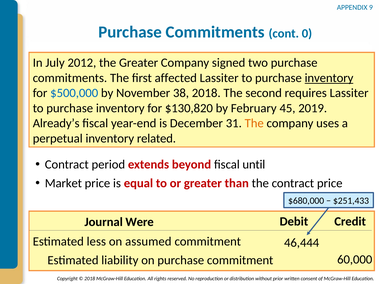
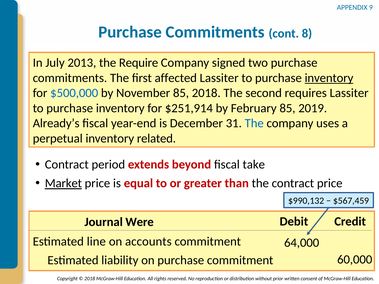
0: 0 -> 8 (307, 34)
2012: 2012 -> 2013 (82, 63)
the Greater: Greater -> Require (139, 63)
November 38: 38 -> 85 (181, 93)
$130,820: $130,820 -> $251,914 (189, 108)
February 45: 45 -> 85 (287, 108)
The colour: orange -> blue (254, 123)
until: until -> take (254, 165)
Market underline: none -> present (63, 183)
$680,000: $680,000 -> $990,132 (306, 201)
$251,433: $251,433 -> $567,459 (351, 201)
less: less -> line (96, 242)
assumed: assumed -> accounts (148, 242)
46,444: 46,444 -> 64,000 (302, 243)
